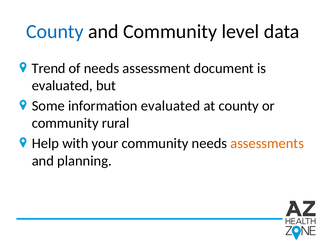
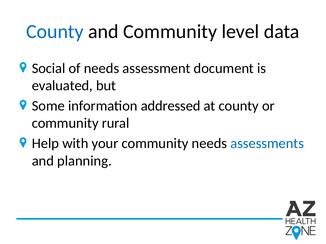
Trend: Trend -> Social (49, 68)
information evaluated: evaluated -> addressed (171, 106)
assessments colour: orange -> blue (267, 144)
